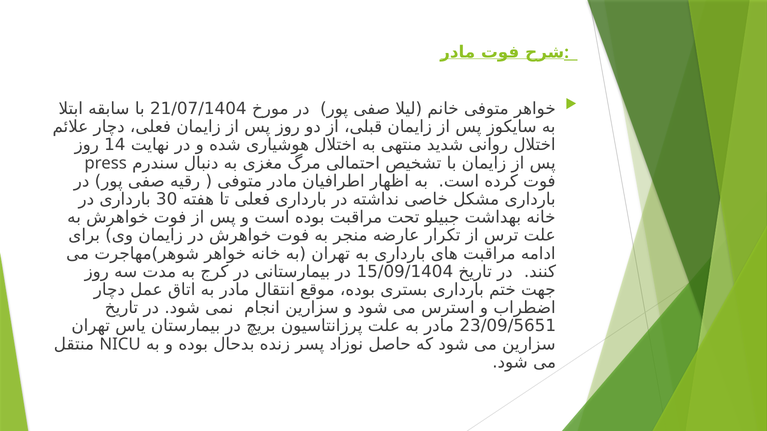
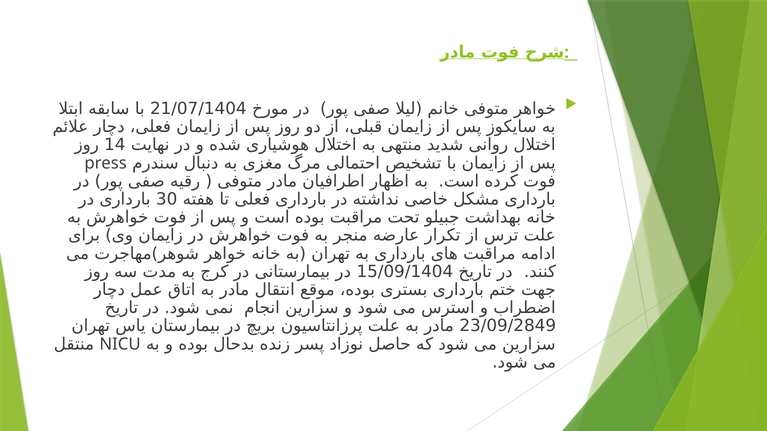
23/09/5651: 23/09/5651 -> 23/09/2849 (508, 326)
